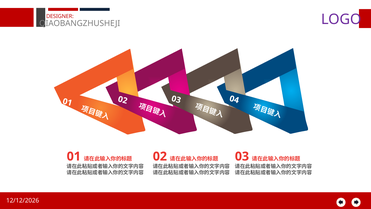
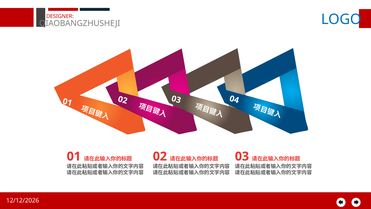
LOGO colour: purple -> blue (341, 19)
